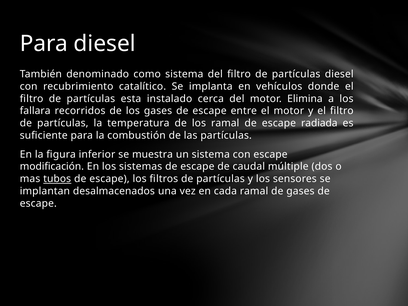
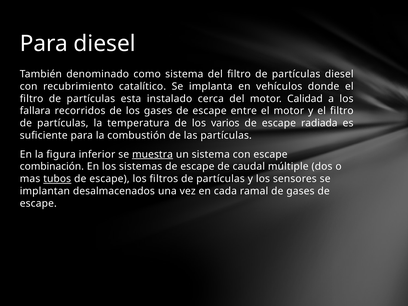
Elimina: Elimina -> Calidad (305, 99)
los ramal: ramal -> varios (225, 123)
muestra underline: none -> present (152, 154)
modificación: modificación -> combinación (52, 167)
